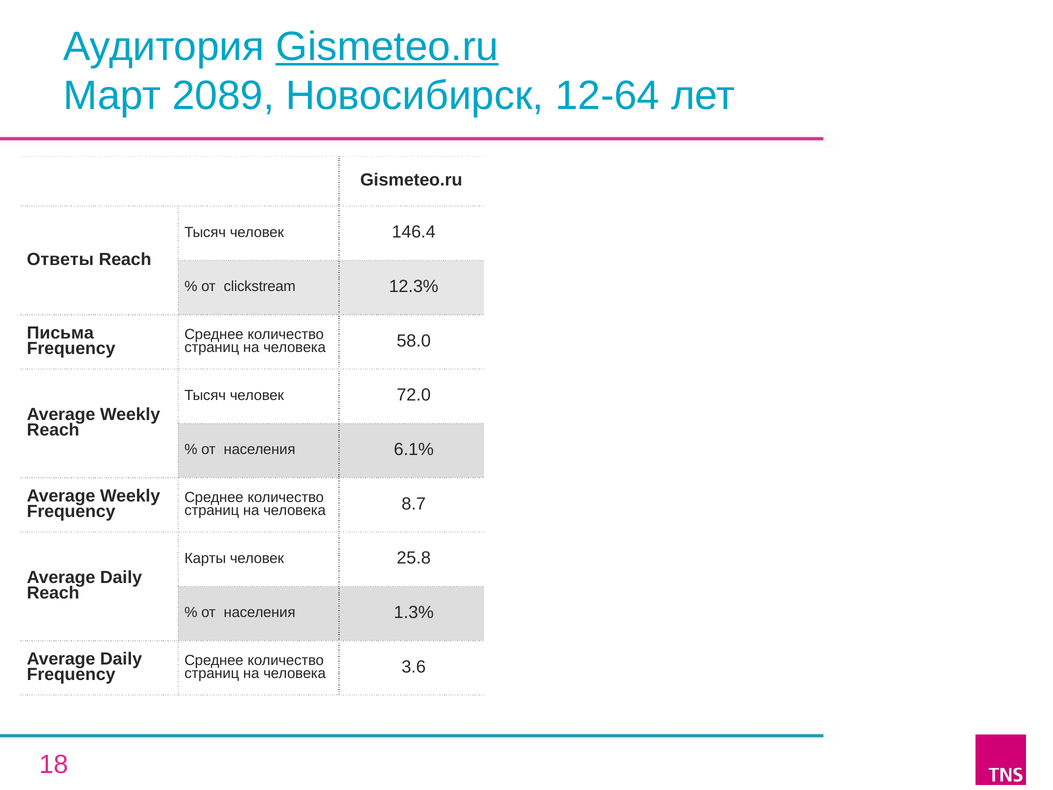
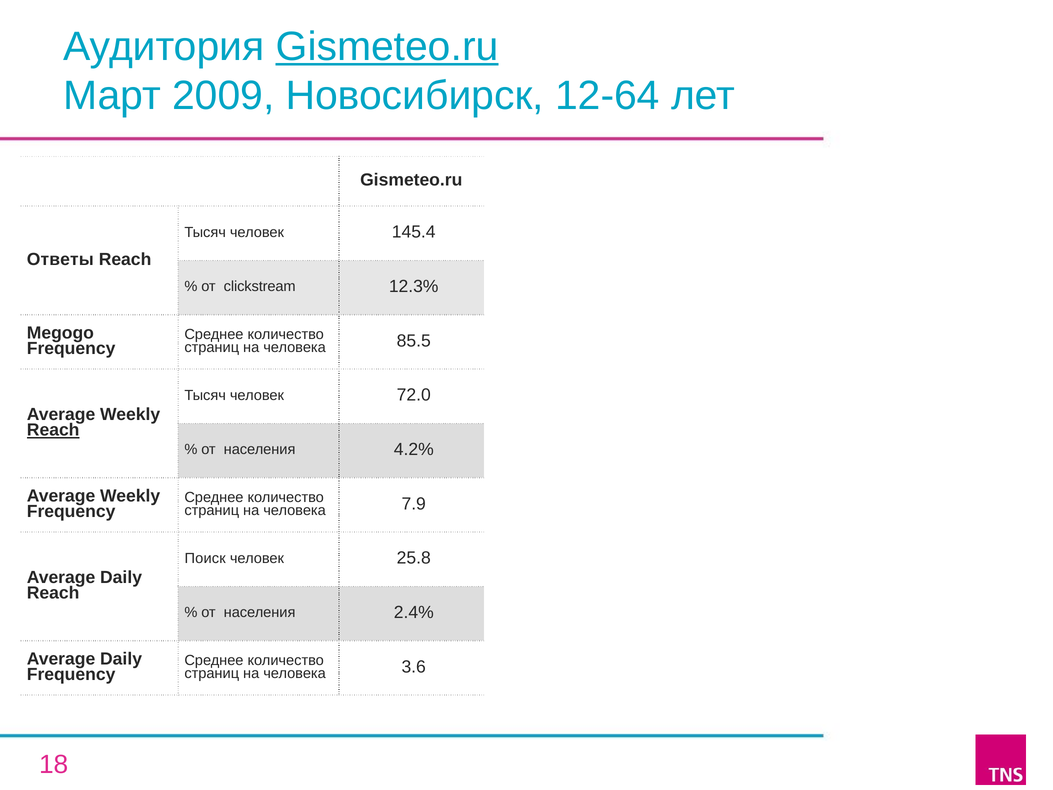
2089: 2089 -> 2009 (223, 96)
146.4: 146.4 -> 145.4 (414, 232)
Письма: Письма -> Megogo (60, 333)
58.0: 58.0 -> 85.5 (414, 341)
Reach underline: none -> present (53, 430)
6.1%: 6.1% -> 4.2% (414, 449)
8.7: 8.7 -> 7.9 (414, 504)
Карты: Карты -> Поиск (205, 558)
1.3%: 1.3% -> 2.4% (414, 612)
